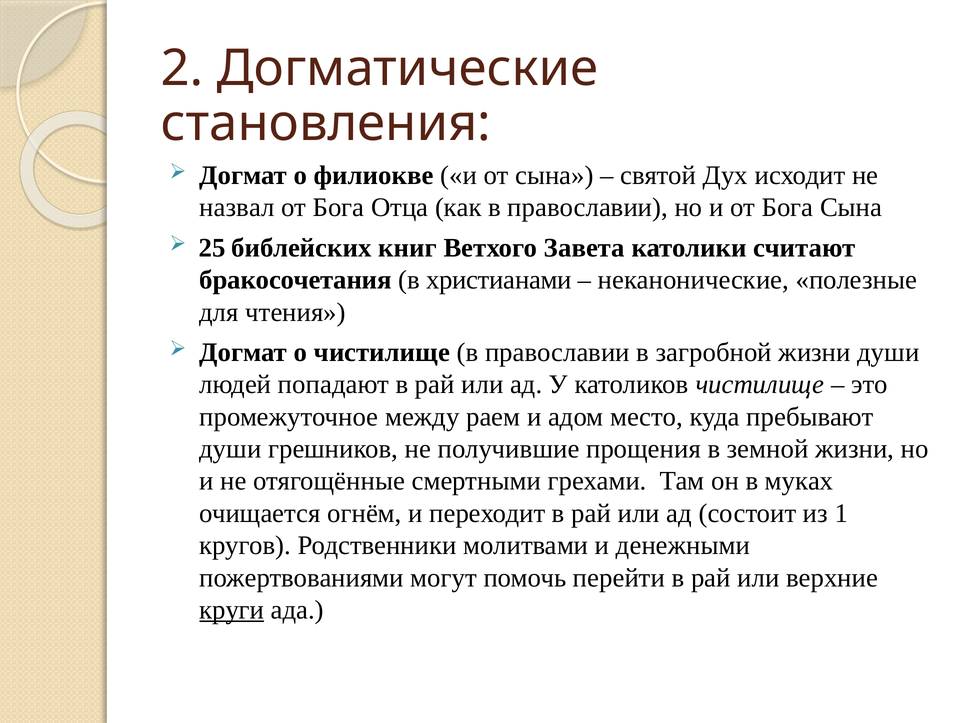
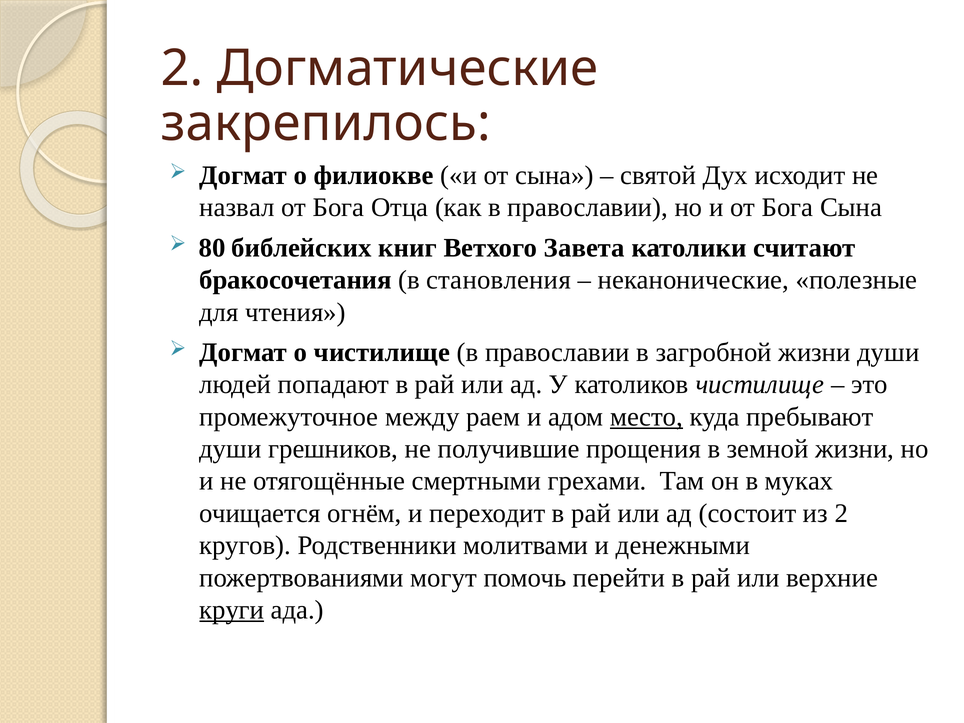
становления: становления -> закрепилось (326, 123)
25: 25 -> 80 (212, 248)
христианами: христианами -> становления (499, 280)
место underline: none -> present (647, 417)
из 1: 1 -> 2 (841, 513)
